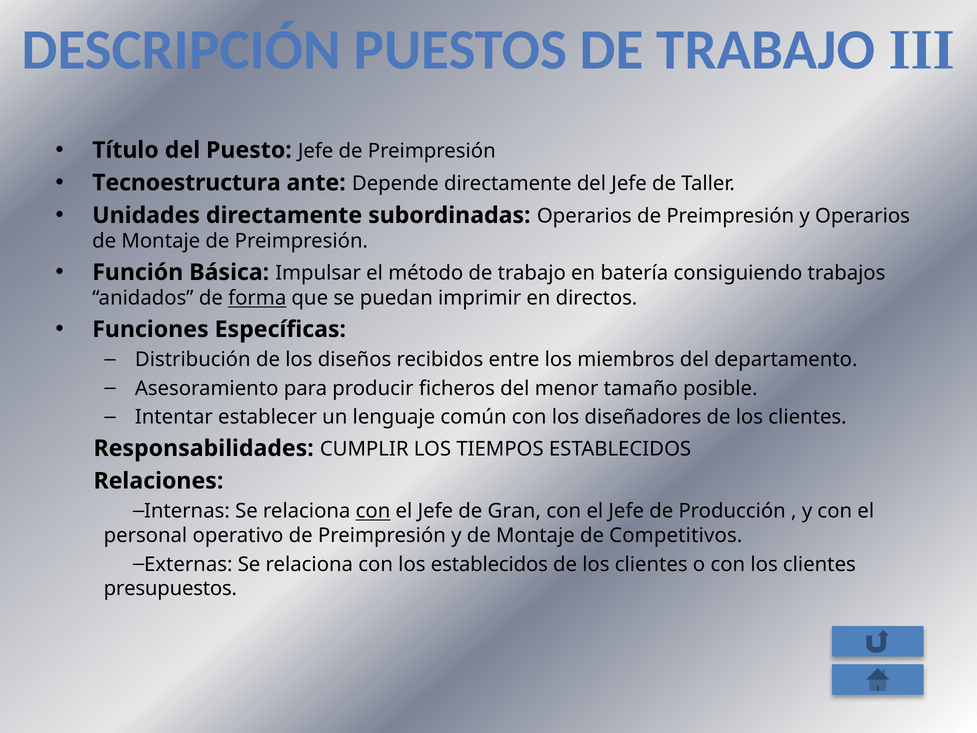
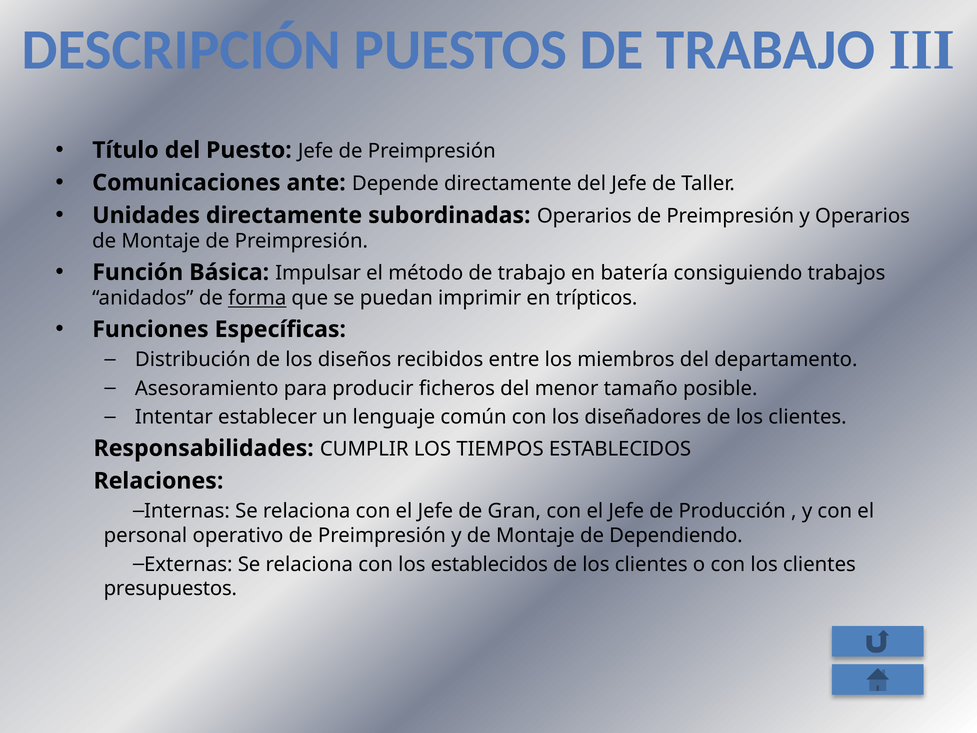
Tecnoestructura: Tecnoestructura -> Comunicaciones (186, 183)
directos: directos -> trípticos (597, 298)
con underline: present -> none (373, 511)
Competitivos: Competitivos -> Dependiendo (676, 535)
